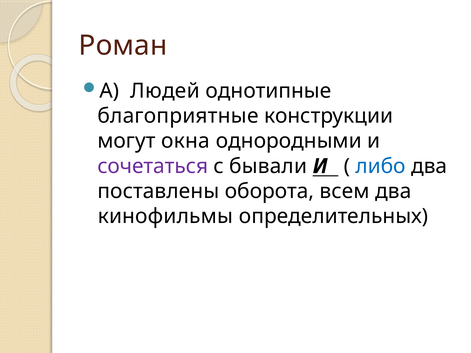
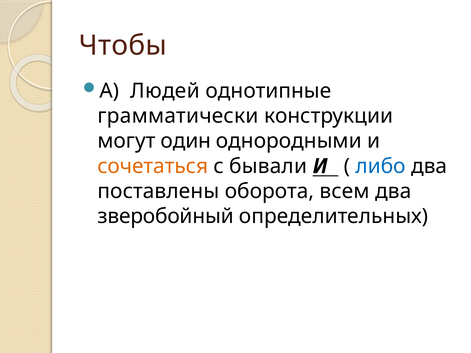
Роман: Роман -> Чтобы (123, 46)
благоприятные: благоприятные -> грамматически (178, 116)
окна: окна -> один (186, 141)
сочетаться colour: purple -> orange (153, 166)
кинофильмы: кинофильмы -> зверобойный (166, 217)
